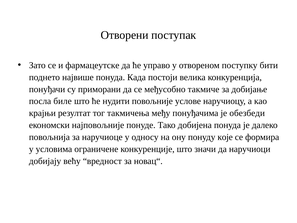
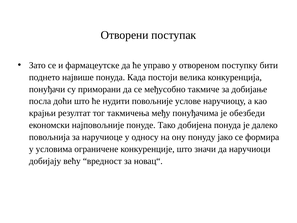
биле: биле -> доћи (63, 101)
које: које -> јако (225, 137)
